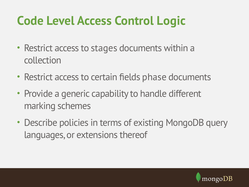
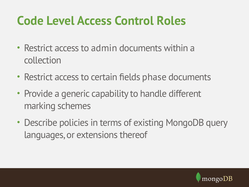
Logic: Logic -> Roles (171, 21)
stages: stages -> admin (104, 48)
